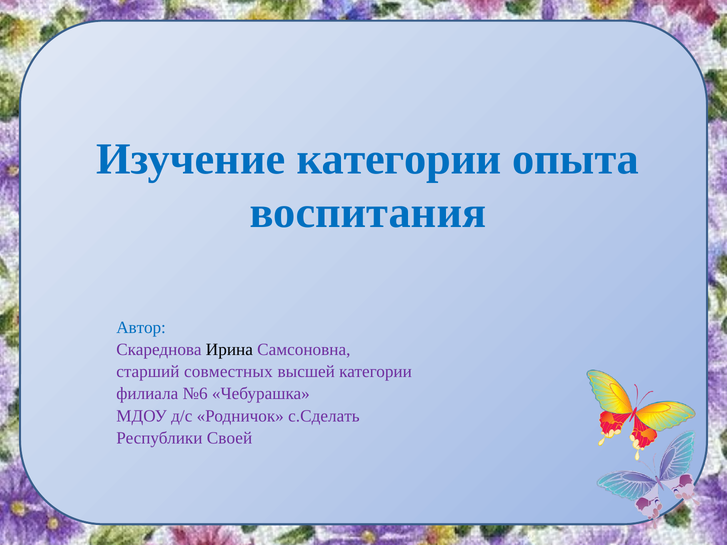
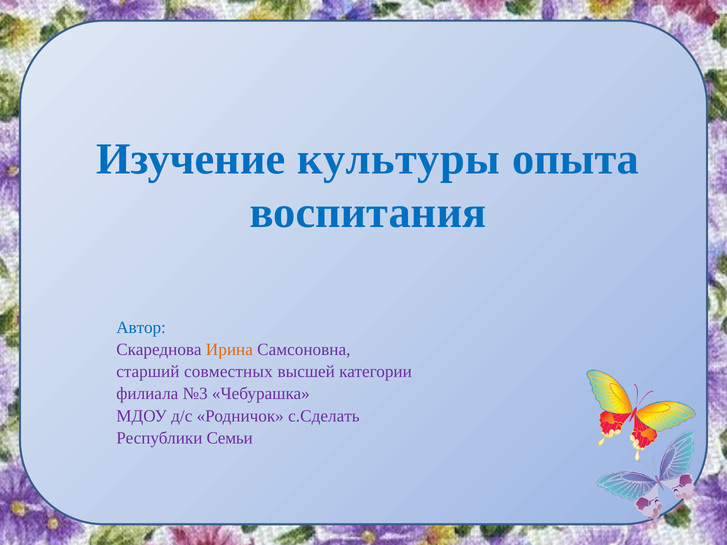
Изучение категории: категории -> культуры (399, 159)
Ирина colour: black -> orange (229, 350)
№6: №6 -> №3 (195, 394)
Своей: Своей -> Семьи (230, 438)
